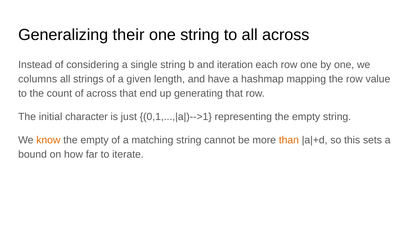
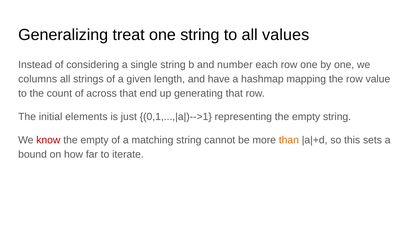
their: their -> treat (129, 35)
all across: across -> values (286, 35)
iteration: iteration -> number (235, 65)
character: character -> elements (86, 117)
know colour: orange -> red (48, 140)
